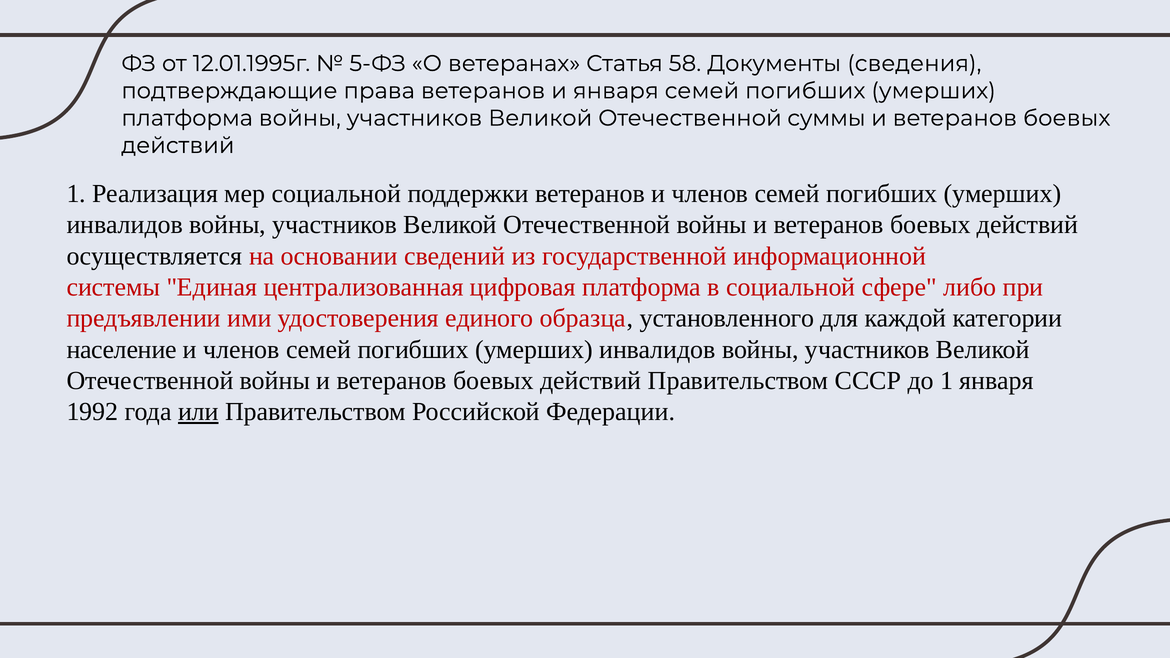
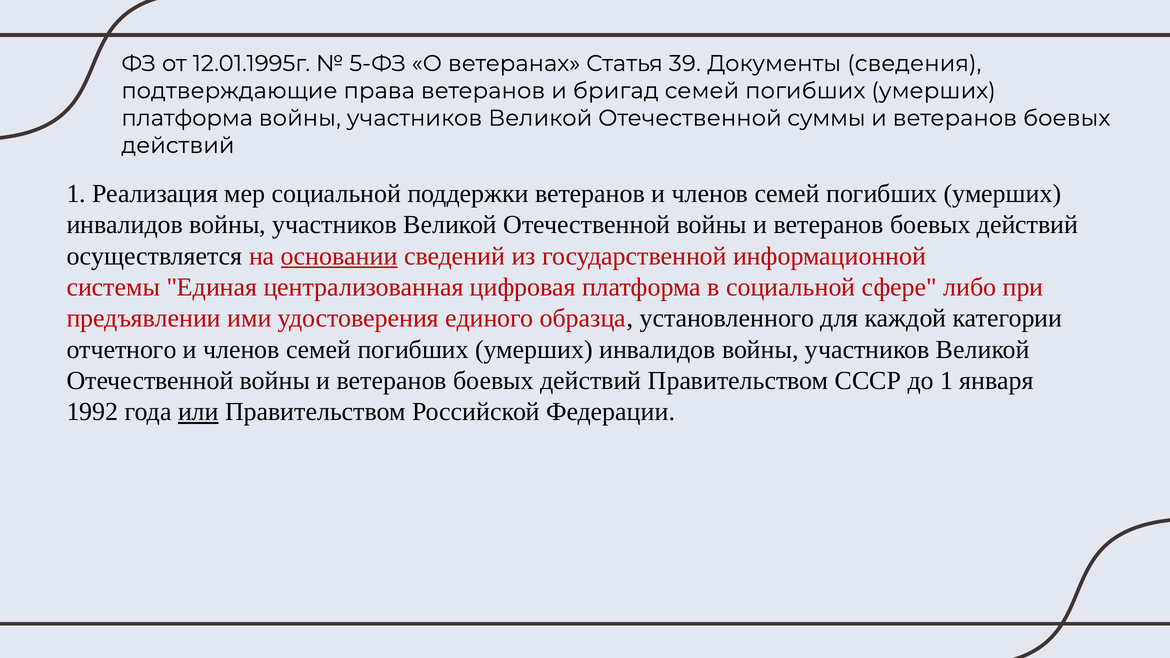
58: 58 -> 39 (685, 64)
и января: января -> бригад (616, 91)
основании underline: none -> present (339, 256)
население: население -> отчетного (122, 350)
